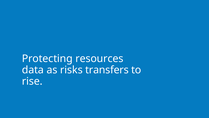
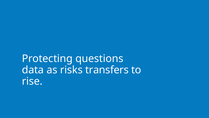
resources: resources -> questions (99, 58)
